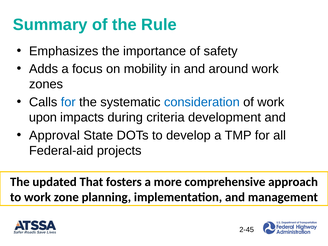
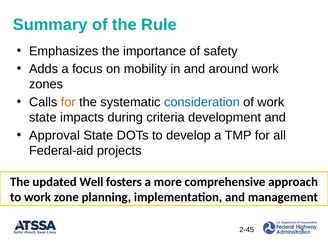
for colour: blue -> orange (68, 102)
upon: upon -> state (43, 117)
That: That -> Well (91, 182)
